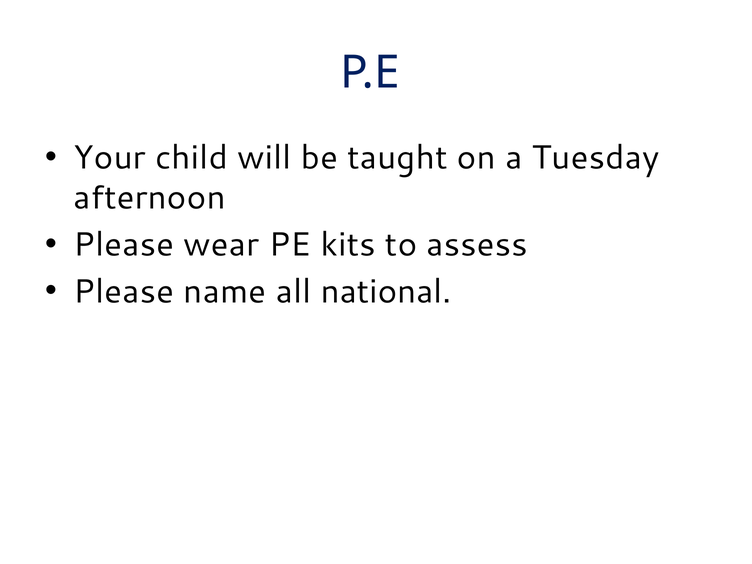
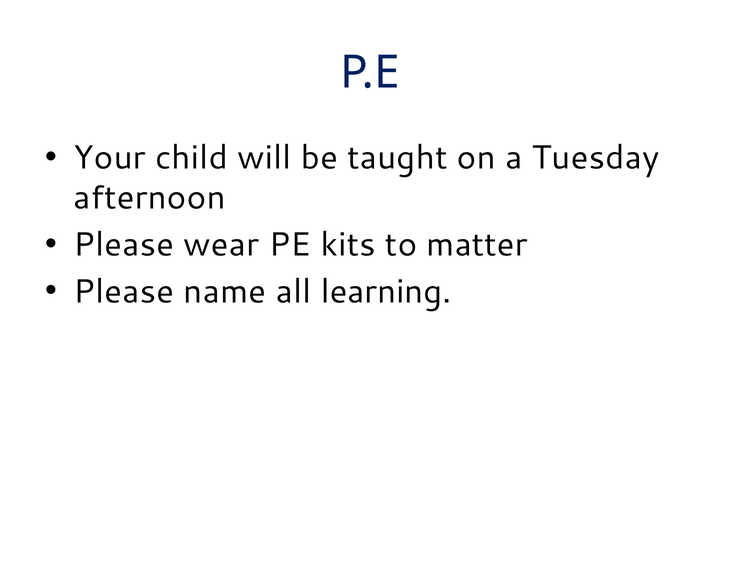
assess: assess -> matter (477, 245)
national: national -> learning (386, 292)
